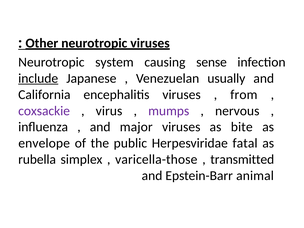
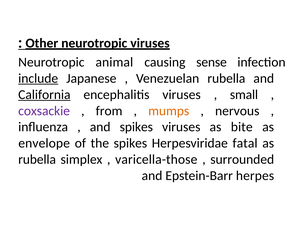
system: system -> animal (114, 62)
Venezuelan usually: usually -> rubella (226, 78)
California underline: none -> present (44, 95)
from: from -> small (244, 95)
virus: virus -> from (109, 111)
mumps colour: purple -> orange (169, 111)
and major: major -> spikes (136, 127)
the public: public -> spikes (130, 143)
transmitted: transmitted -> surrounded (242, 159)
animal: animal -> herpes (255, 176)
